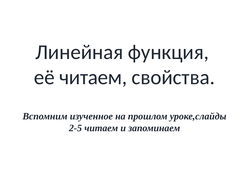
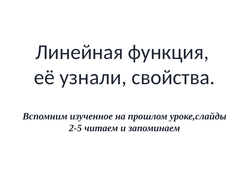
её читаем: читаем -> узнали (93, 77)
